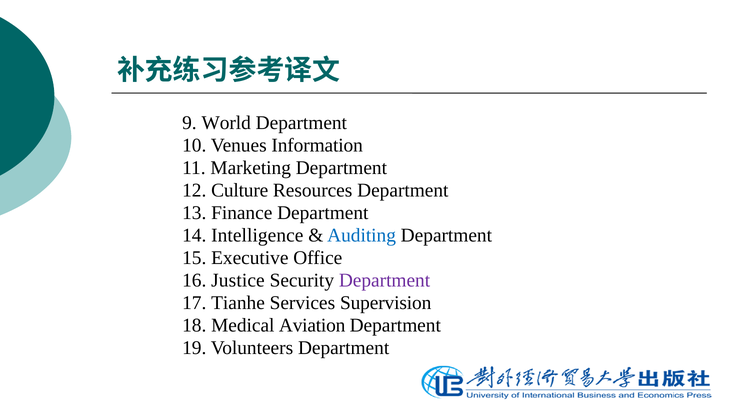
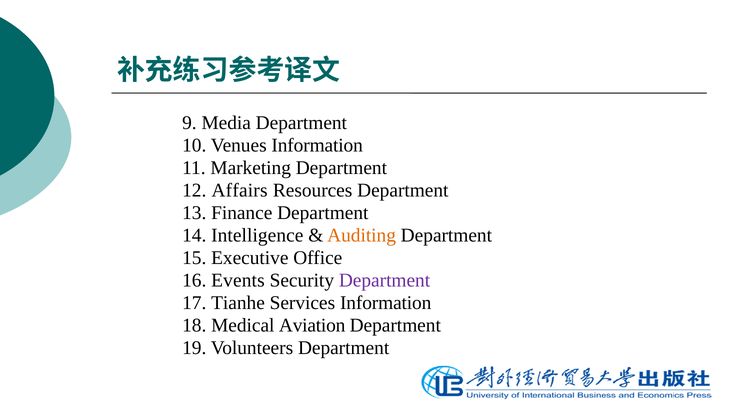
World: World -> Media (226, 123)
Culture: Culture -> Affairs (240, 190)
Auditing colour: blue -> orange (362, 235)
Justice: Justice -> Events (238, 280)
Services Supervision: Supervision -> Information (386, 302)
